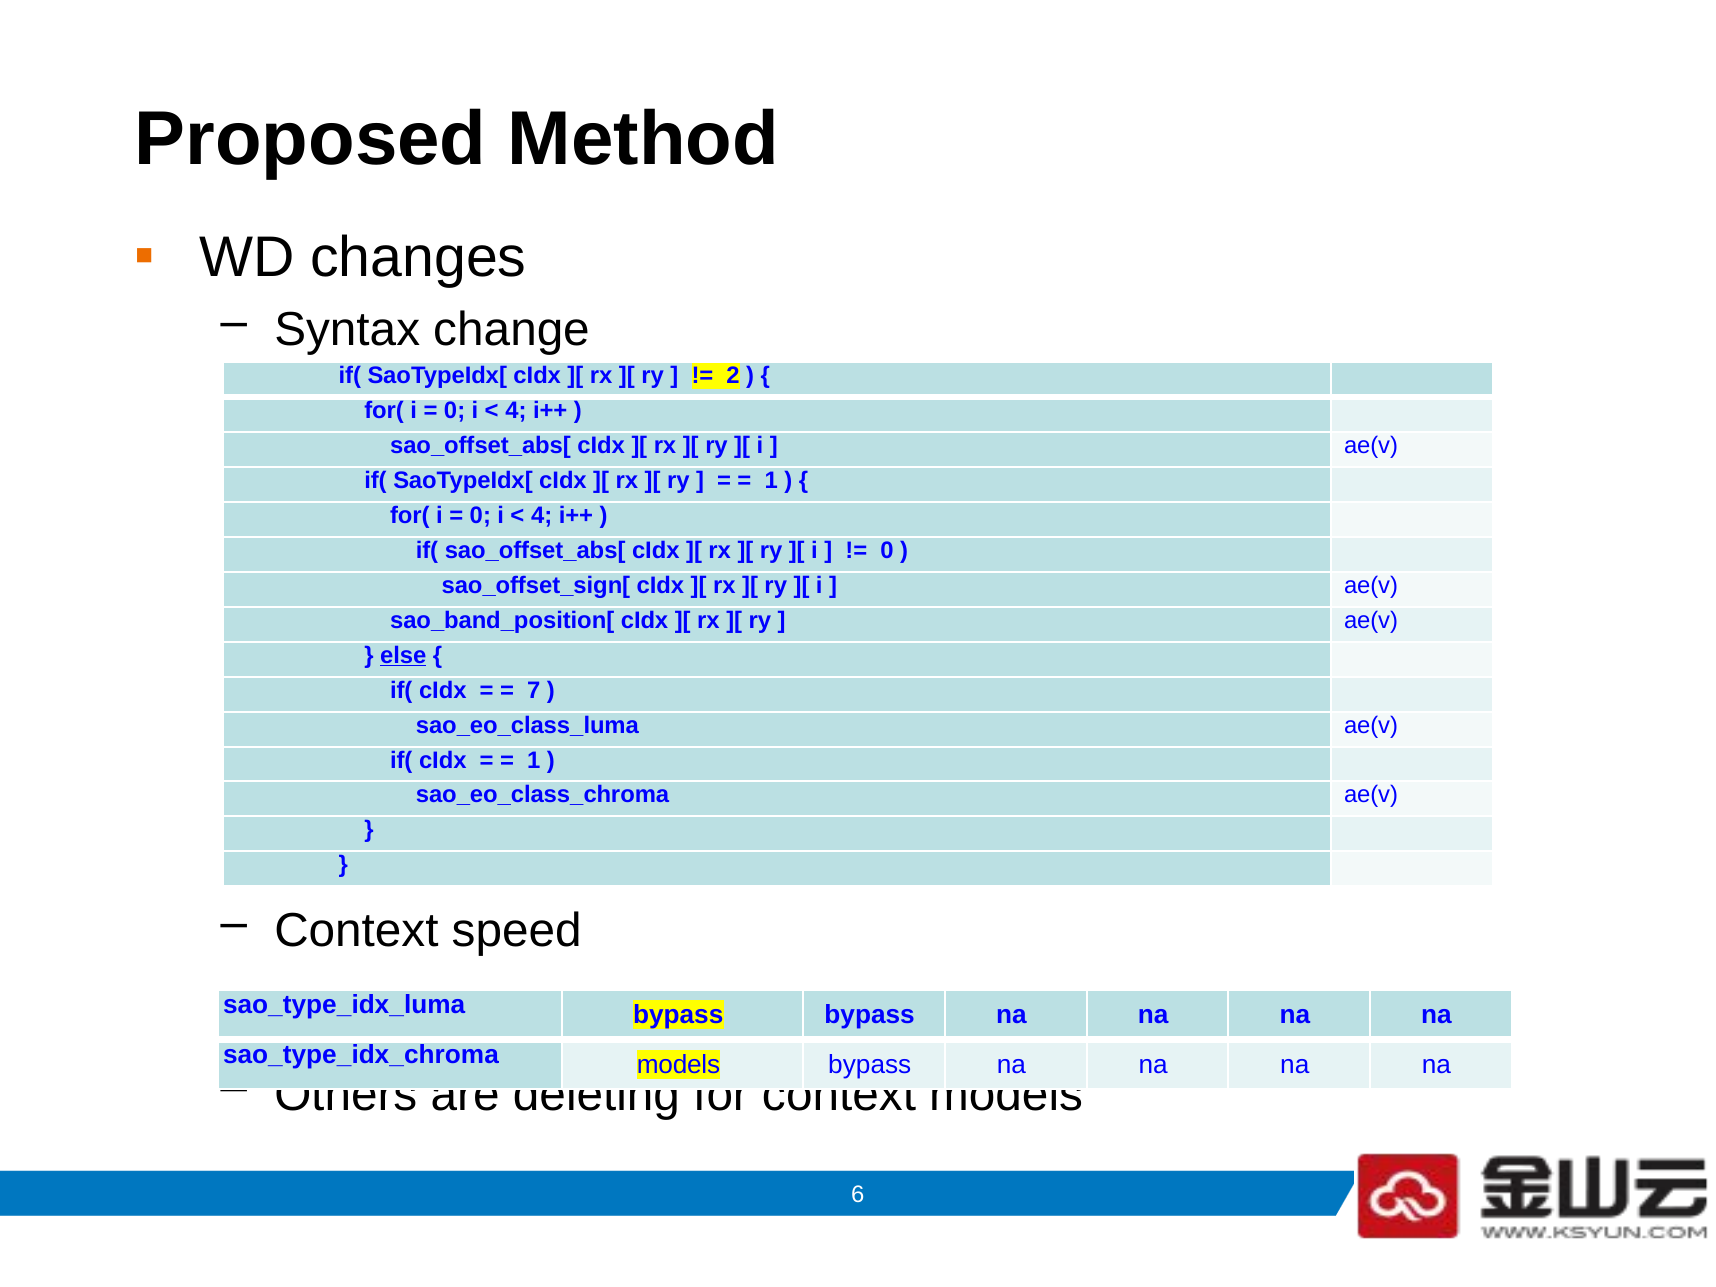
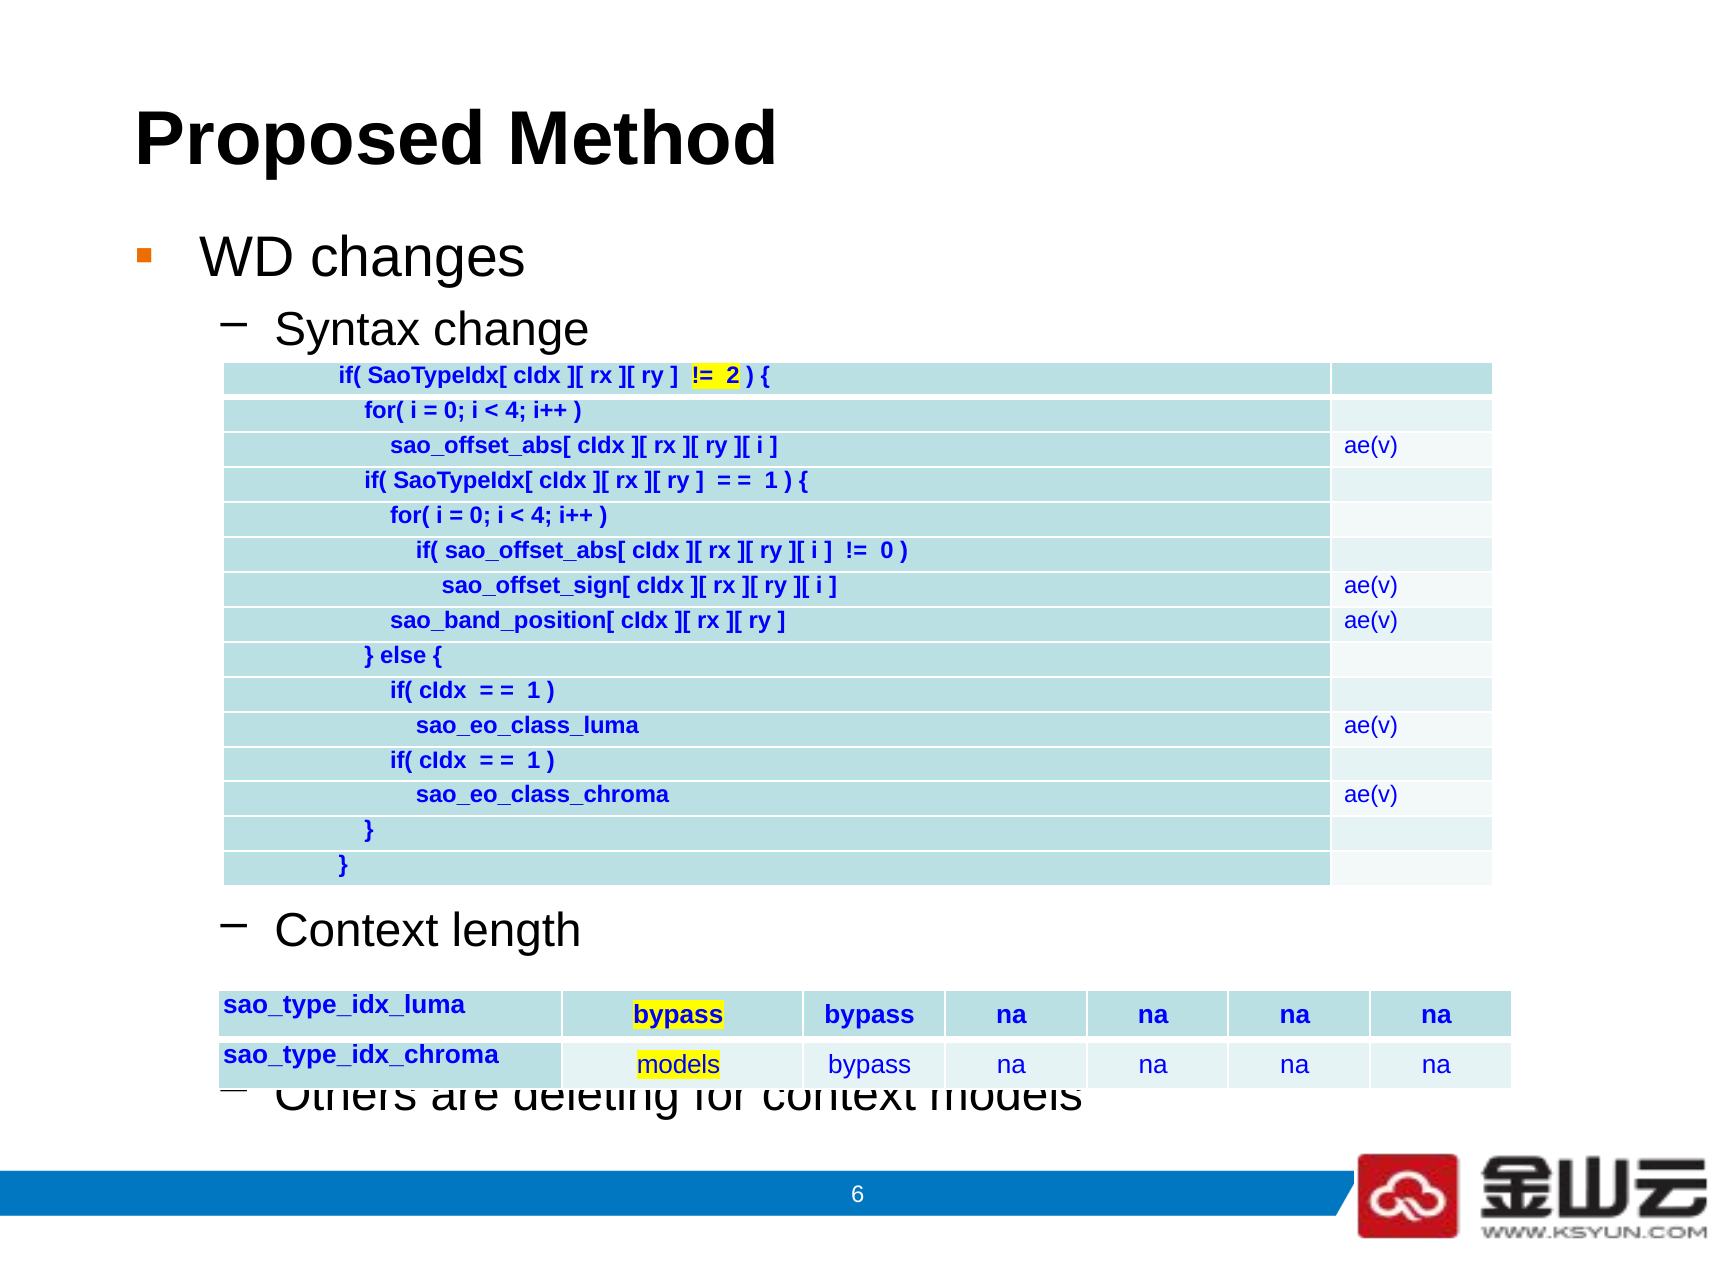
else underline: present -> none (403, 655)
7: 7 -> 1 (534, 690)
speed: speed -> length (517, 930)
